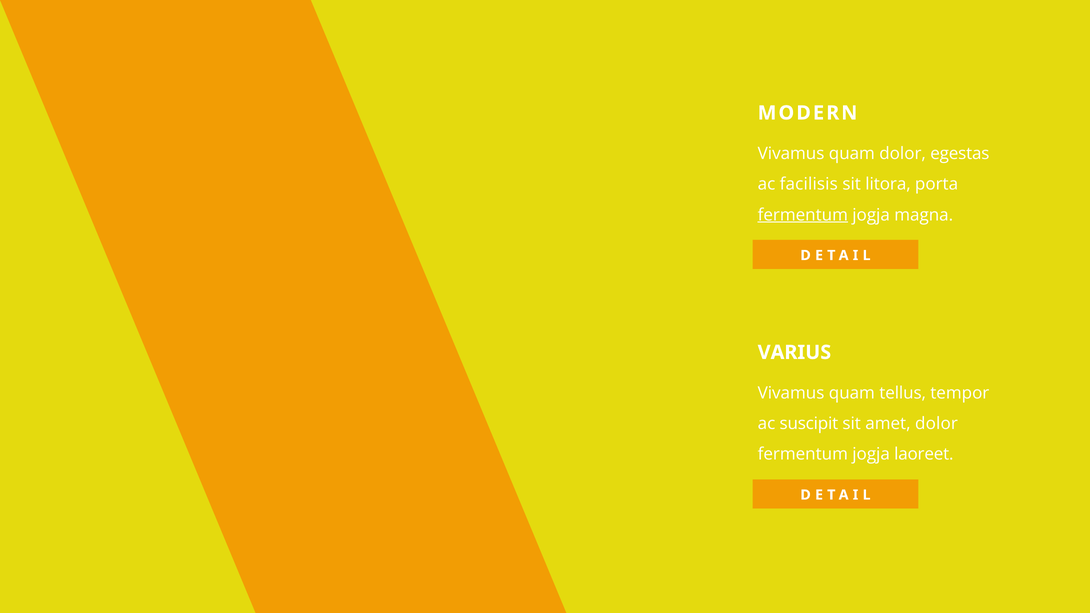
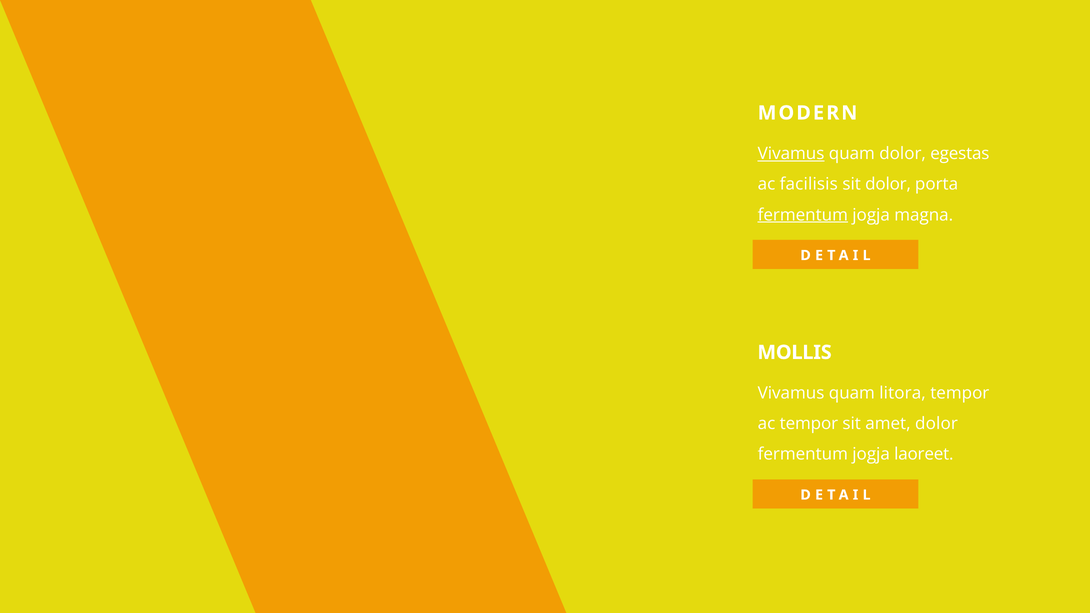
Vivamus underline: none -> present (791, 154)
sit litora: litora -> dolor (888, 184)
VARIUS: VARIUS -> MOLLIS (795, 353)
tellus: tellus -> litora (903, 393)
ac suscipit: suscipit -> tempor (809, 424)
